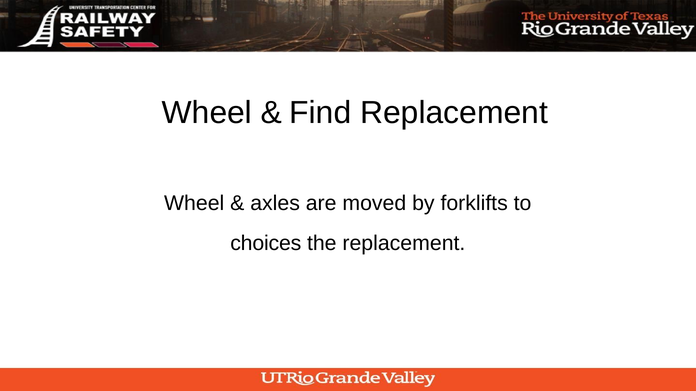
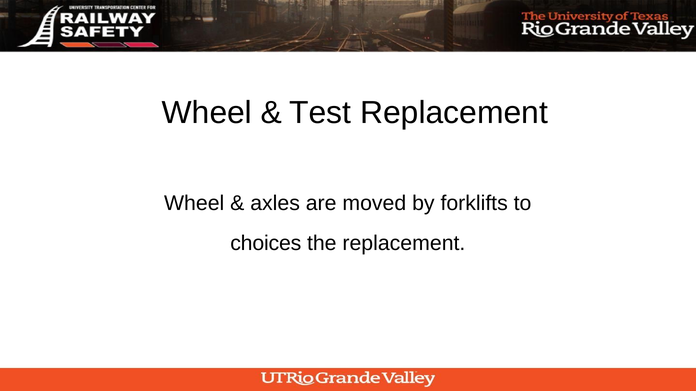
Find: Find -> Test (320, 113)
